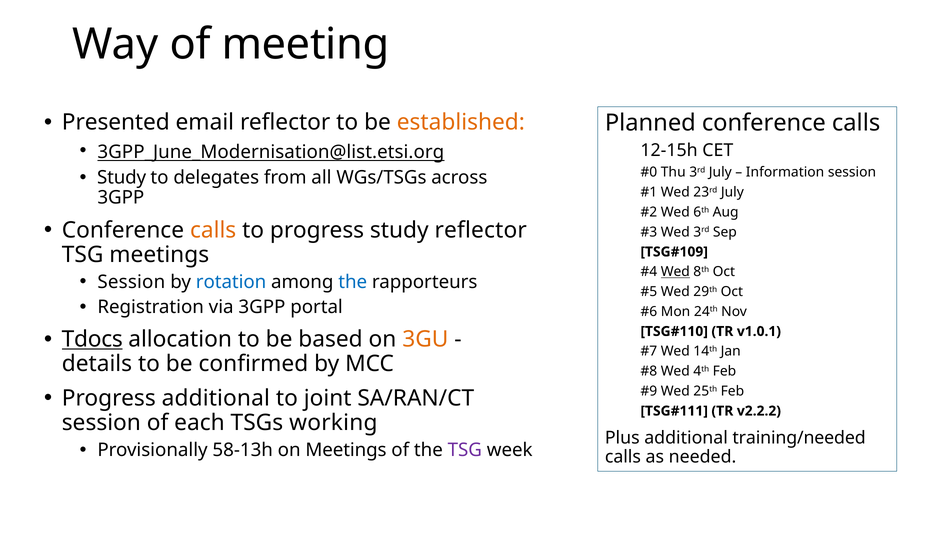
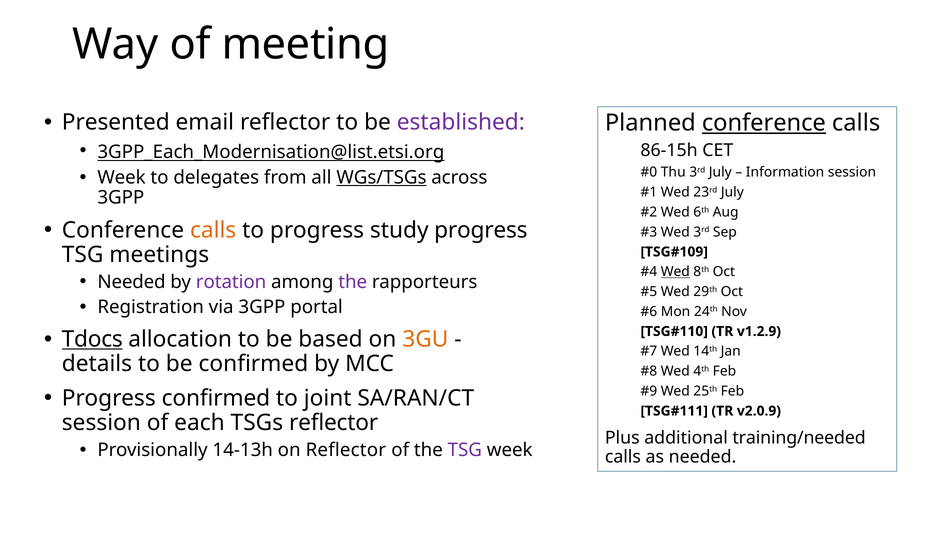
established colour: orange -> purple (461, 122)
conference underline: none -> present (764, 123)
3GPP_June_Modernisation@list.etsi.org: 3GPP_June_Modernisation@list.etsi.org -> 3GPP_Each_Modernisation@list.etsi.org (271, 152)
12-15h: 12-15h -> 86-15h (669, 150)
Study: Study -> Week (122, 178)
WGs/TSGs underline: none -> present (381, 178)
study reflector: reflector -> progress (481, 230)
Session: Session -> Needed (132, 282)
rotation colour: blue -> purple (231, 282)
the colour: blue -> purple (353, 282)
v1.0.1: v1.0.1 -> v1.2.9 (759, 332)
Progress additional: additional -> confirmed (216, 398)
v2.2.2: v2.2.2 -> v2.0.9 (759, 411)
TSGs working: working -> reflector (334, 423)
58-13h: 58-13h -> 14-13h (243, 450)
on Meetings: Meetings -> Reflector (346, 450)
